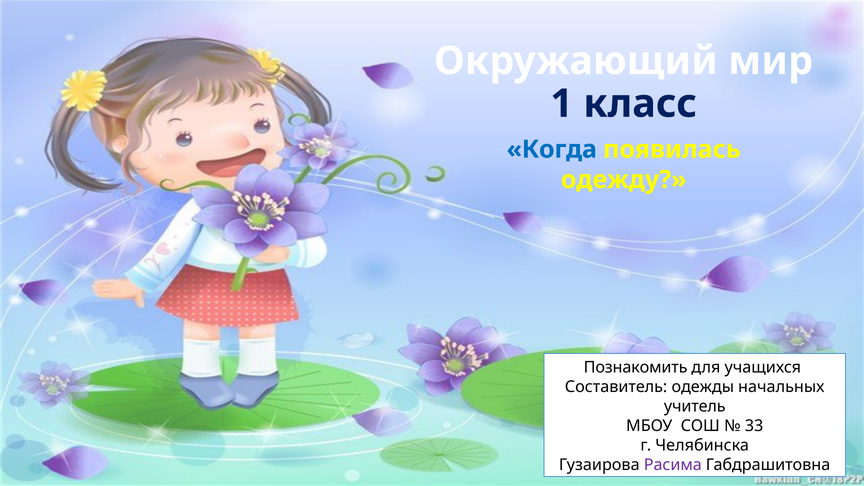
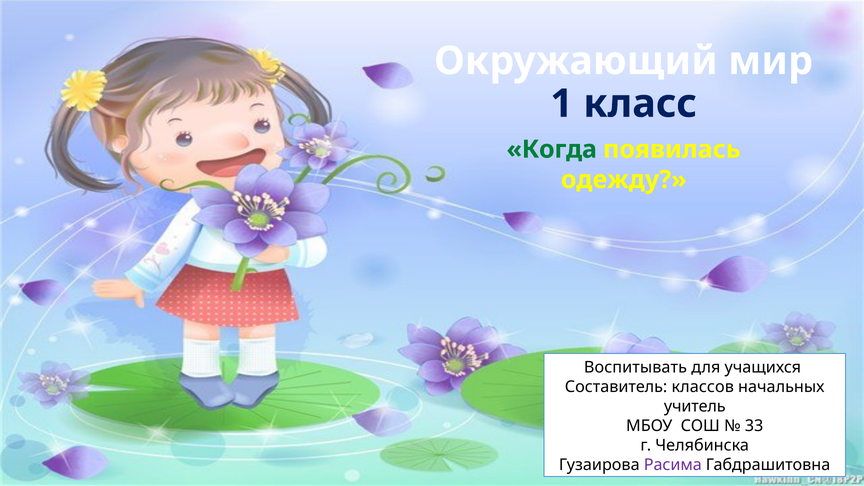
Когда colour: blue -> green (552, 149)
Познакомить: Познакомить -> Воспитывать (635, 367)
одежды: одежды -> классов (703, 387)
